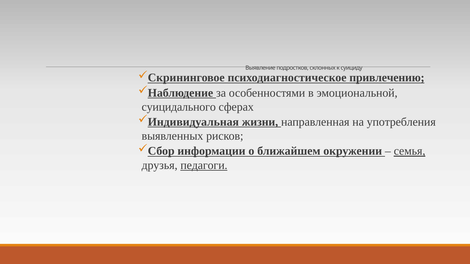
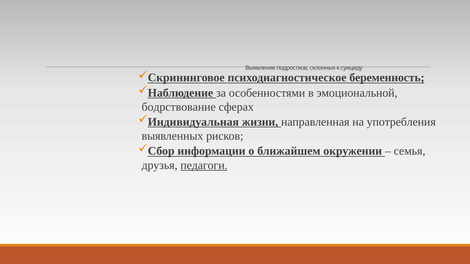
привлечению: привлечению -> беременность (387, 78)
суицидального: суицидального -> бодрствование (179, 107)
семья underline: present -> none (410, 151)
